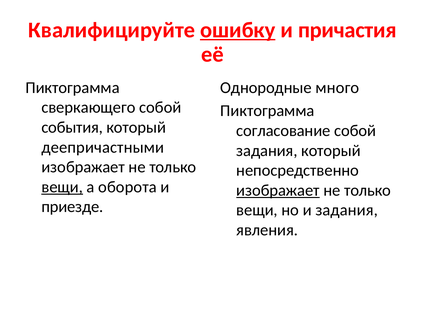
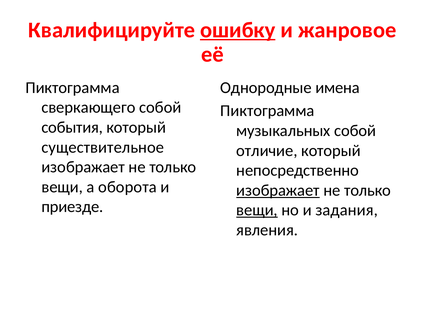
причастия: причастия -> жанровое (347, 30)
много: много -> имена (338, 88)
согласование: согласование -> музыкальных (283, 131)
деепричастными: деепричастными -> существительное (103, 147)
задания: задания -> отличие (267, 150)
вещи underline: present -> none (62, 187)
вещи underline: none -> present (257, 210)
